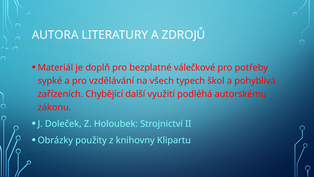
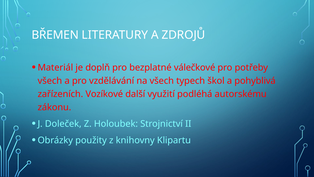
AUTORA: AUTORA -> BŘEMEN (55, 35)
sypké: sypké -> všech (50, 81)
Chybějící: Chybějící -> Vozíkové (104, 94)
